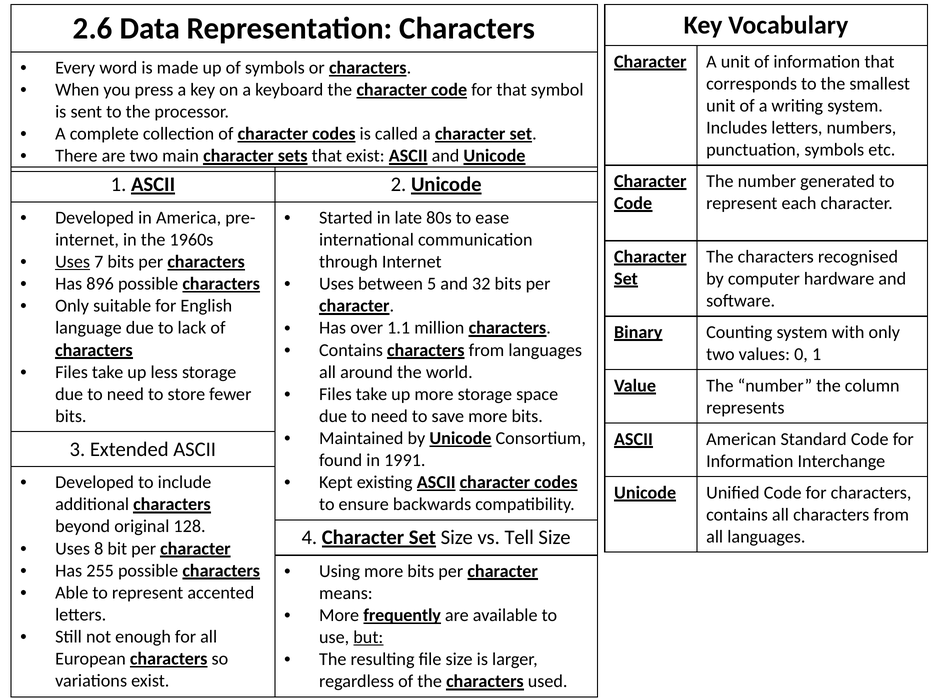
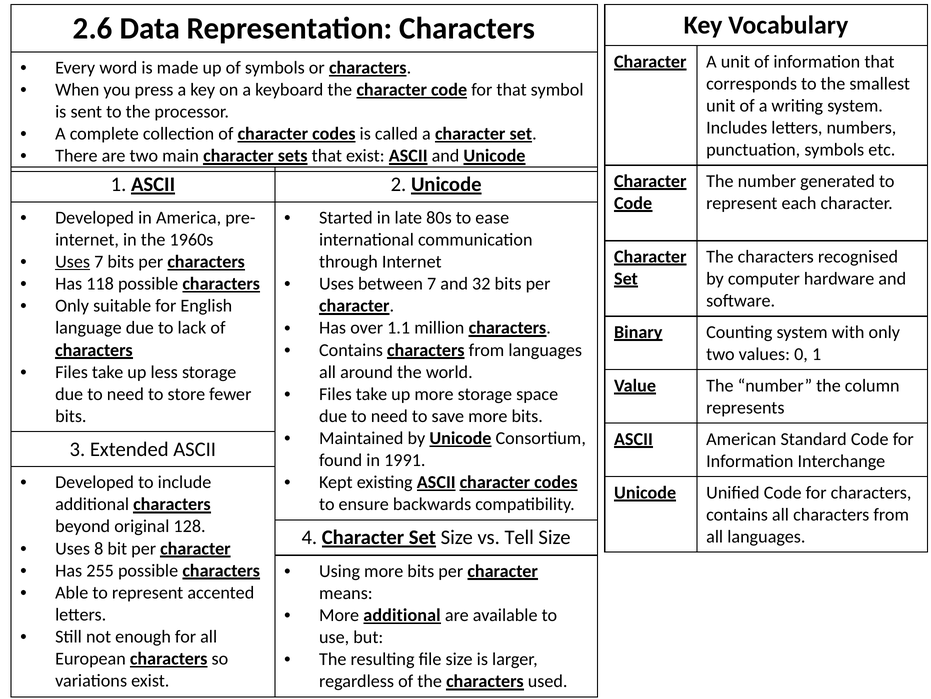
896: 896 -> 118 (100, 284)
between 5: 5 -> 7 (432, 284)
More frequently: frequently -> additional (402, 615)
but underline: present -> none (368, 637)
